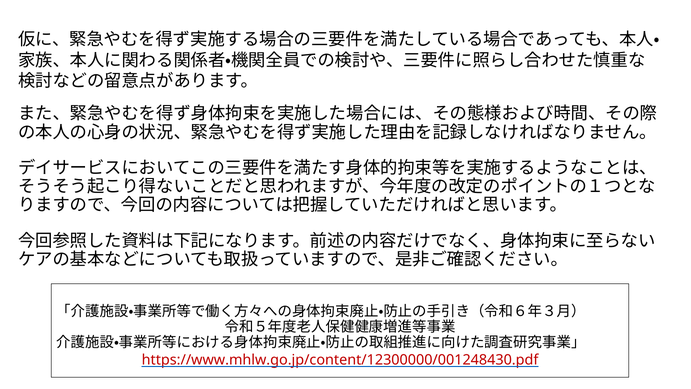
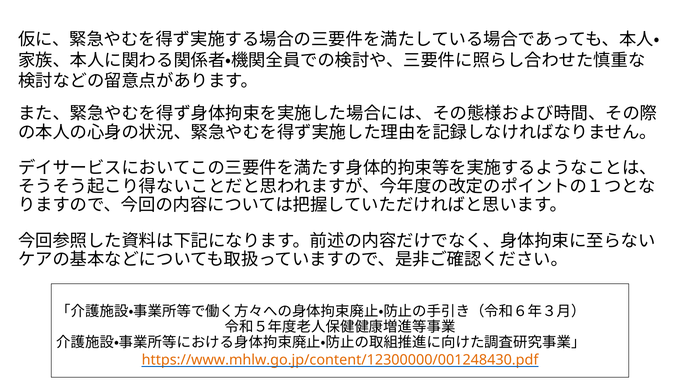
https://www.mhlw.go.jp/content/12300000/001248430.pdf colour: red -> orange (340, 360)
